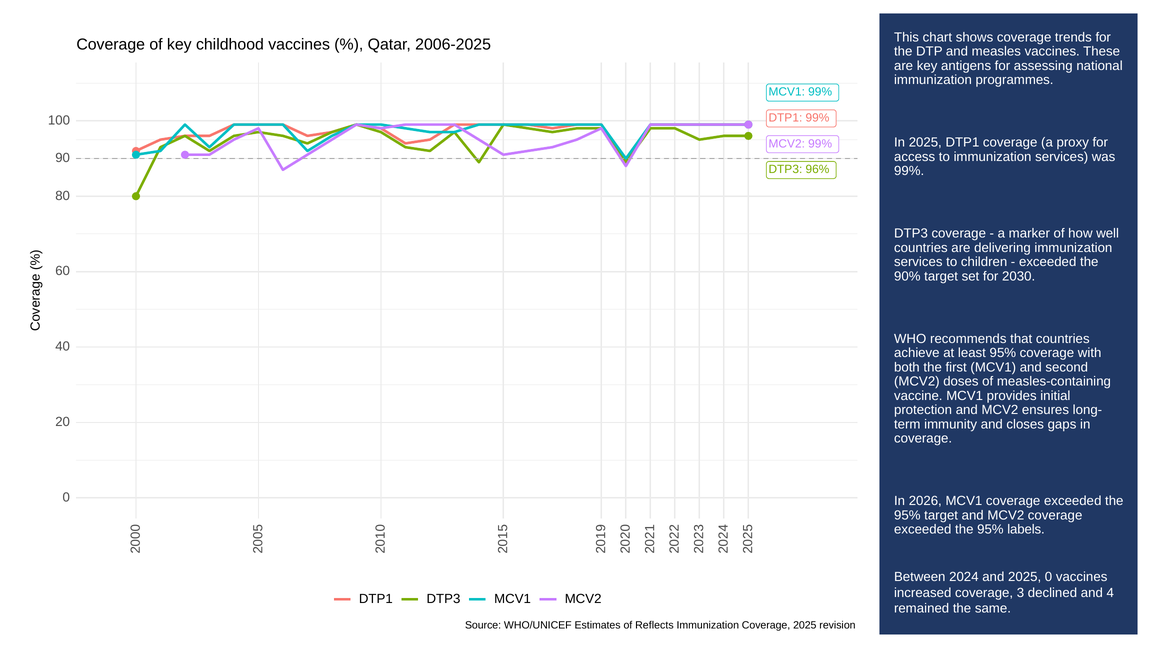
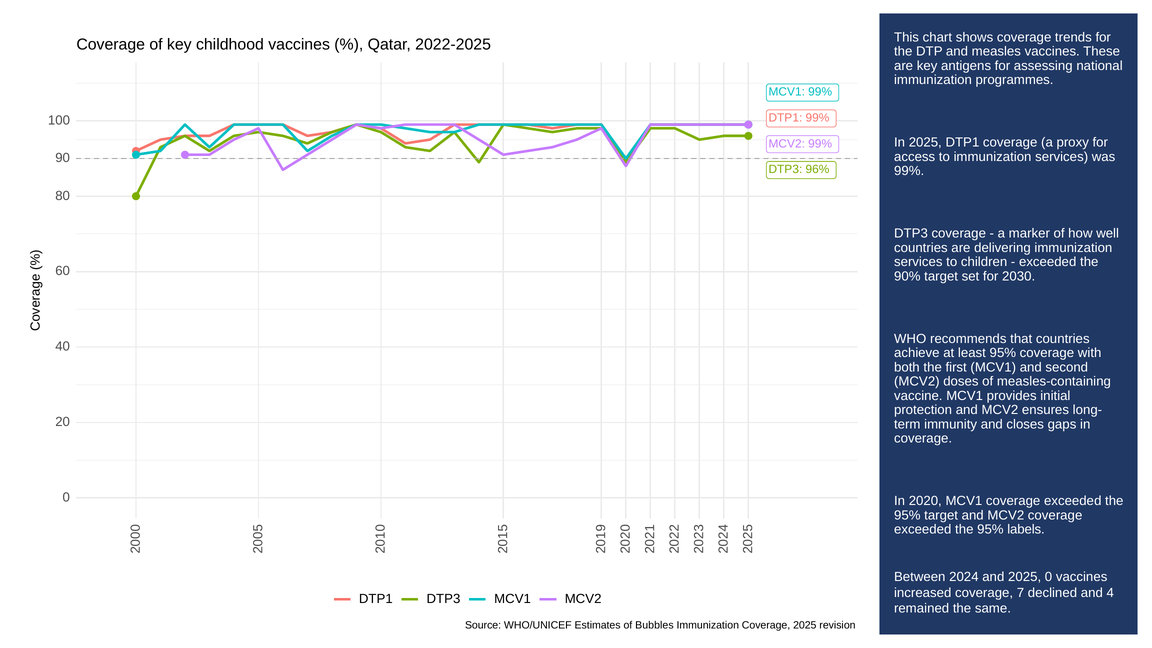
2006-2025: 2006-2025 -> 2022-2025 (453, 45)
2026: 2026 -> 2020 (925, 501)
coverage 3: 3 -> 7 (1021, 593)
Reflects: Reflects -> Bubbles (654, 625)
